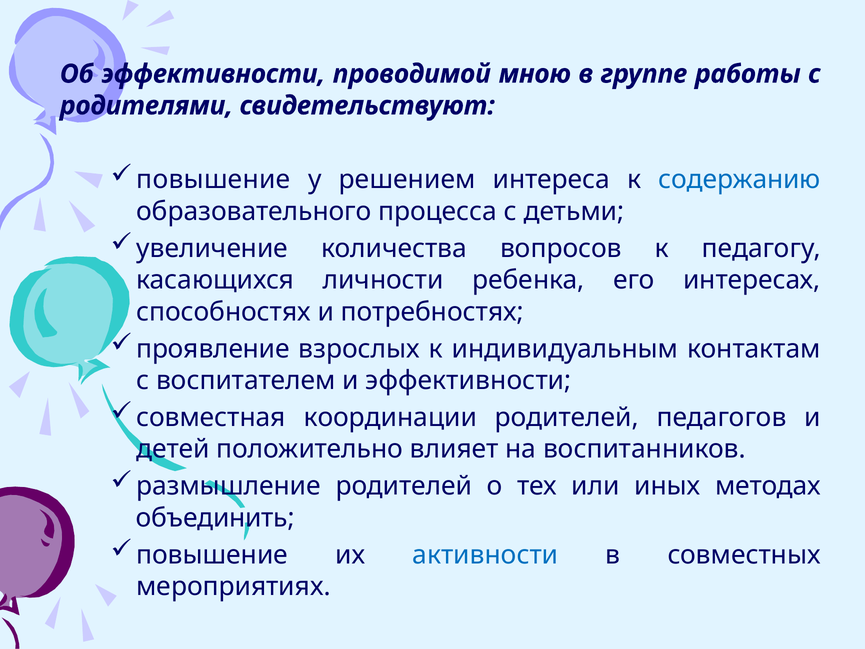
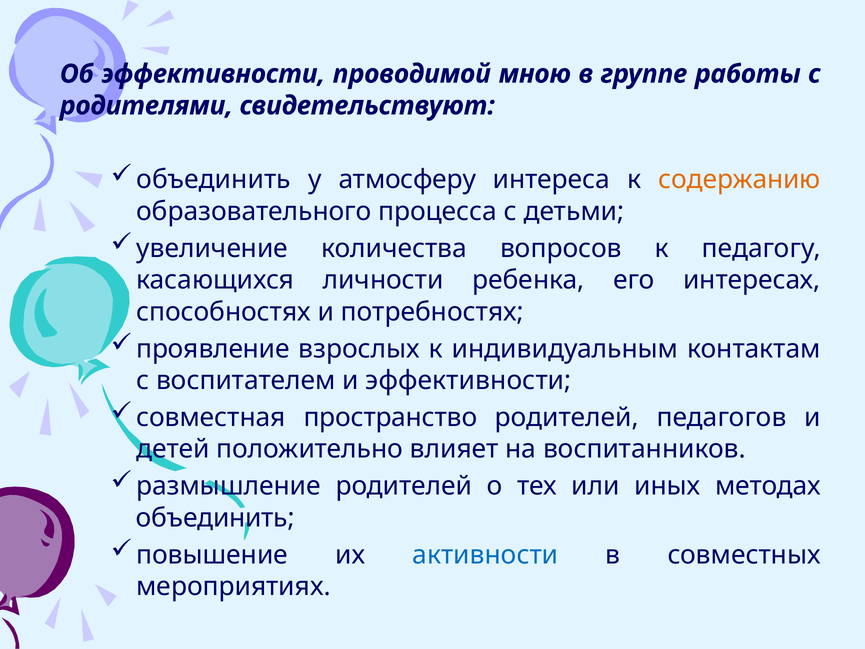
повышение: повышение -> объединить (214, 180)
решением: решением -> атмосферу (407, 180)
содержанию colour: blue -> orange (740, 180)
координации: координации -> пространство (390, 417)
